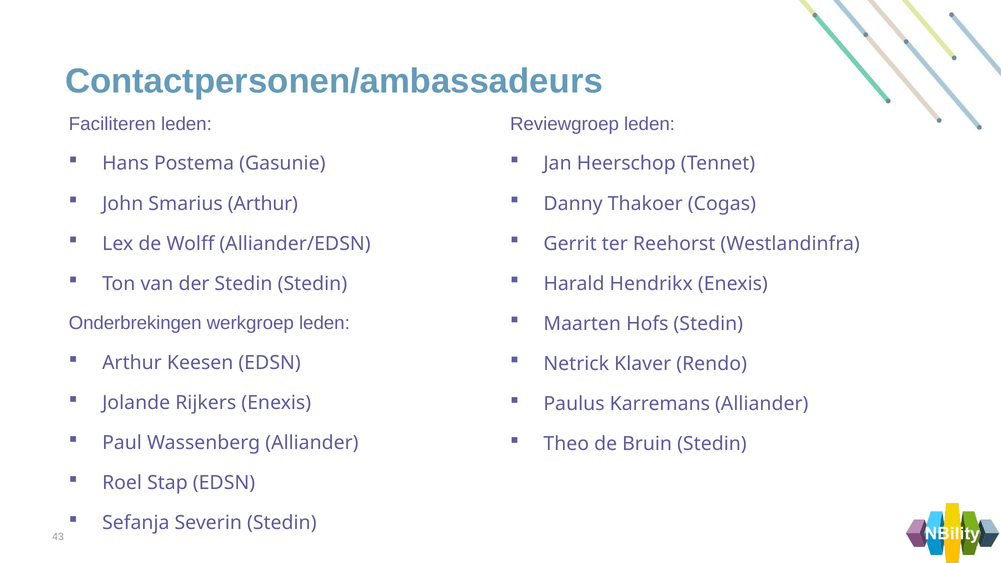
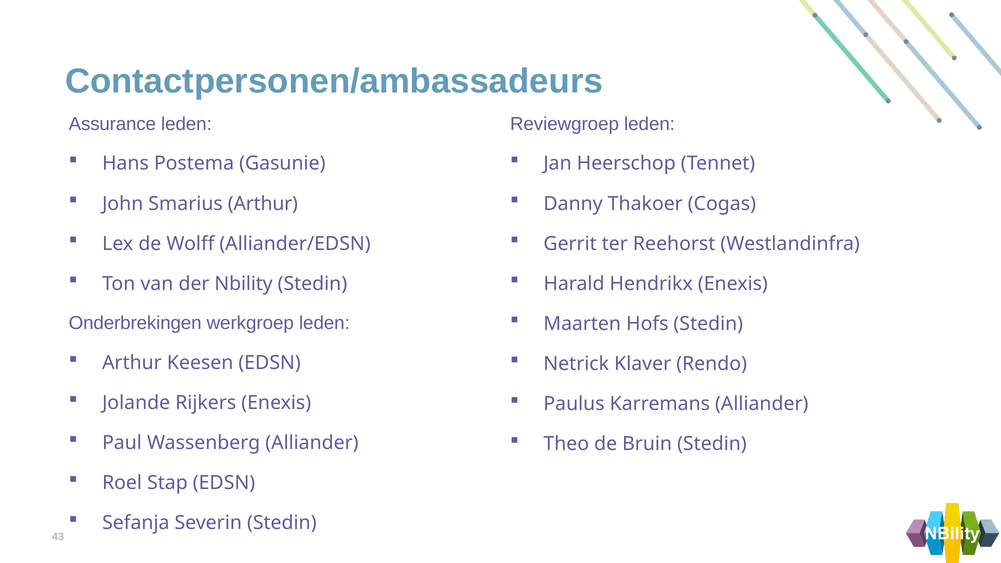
Faciliteren: Faciliteren -> Assurance (112, 124)
der Stedin: Stedin -> Nbility (244, 284)
